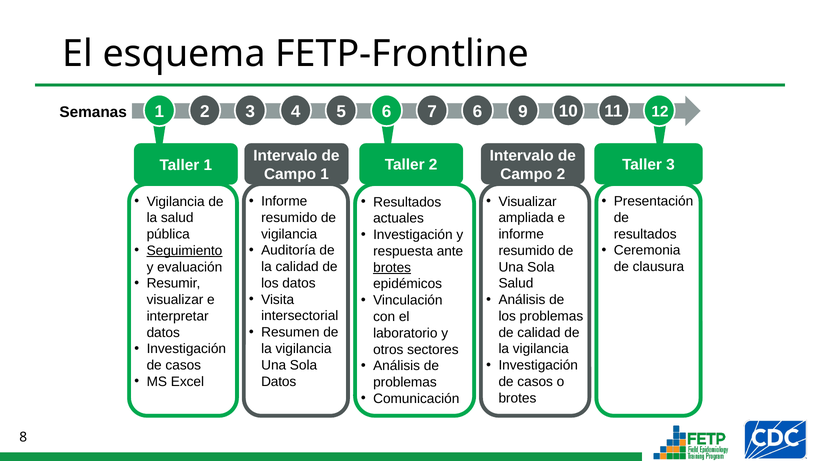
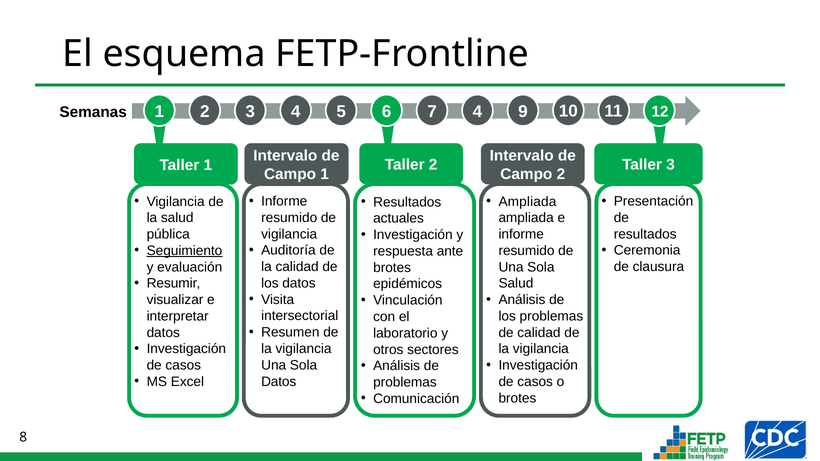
7 6: 6 -> 4 (477, 112)
Visualizar: Visualizar -> Ampliada (527, 202)
brotes underline: present -> none (392, 268)
